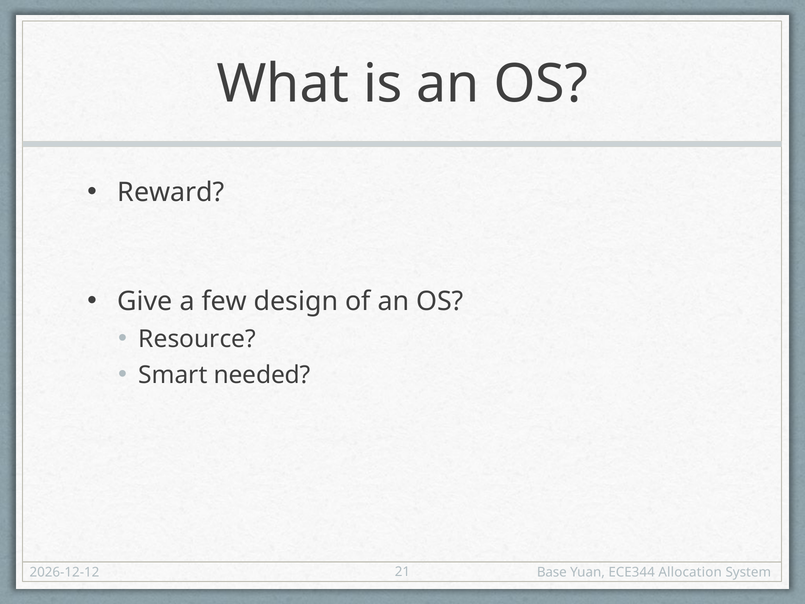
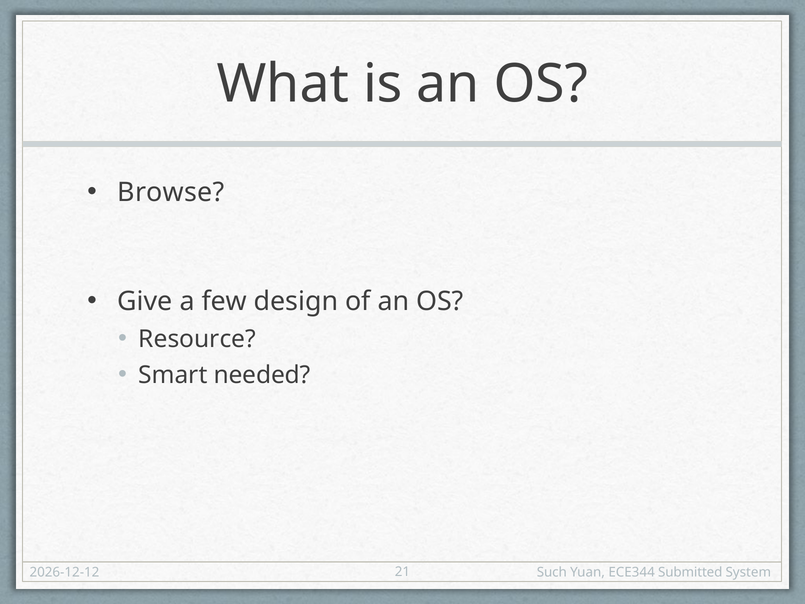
Reward: Reward -> Browse (171, 192)
Base: Base -> Such (552, 572)
Allocation: Allocation -> Submitted (690, 572)
